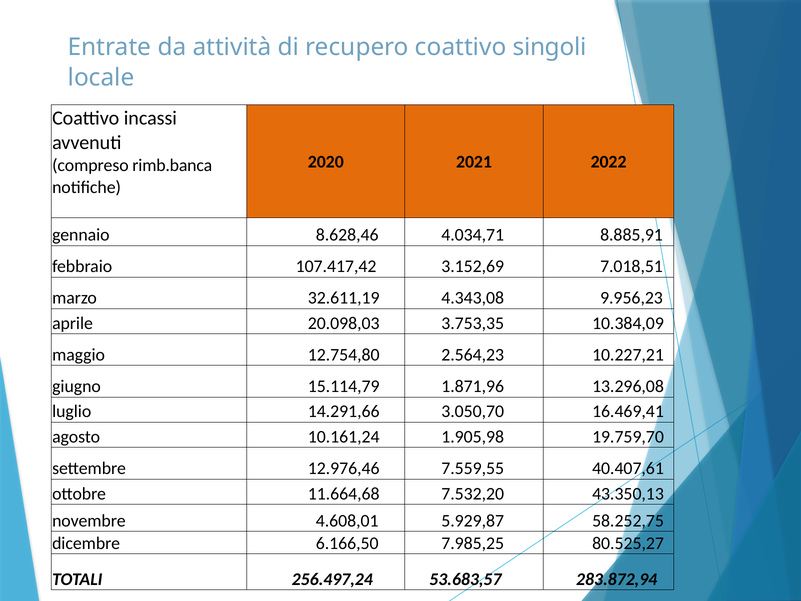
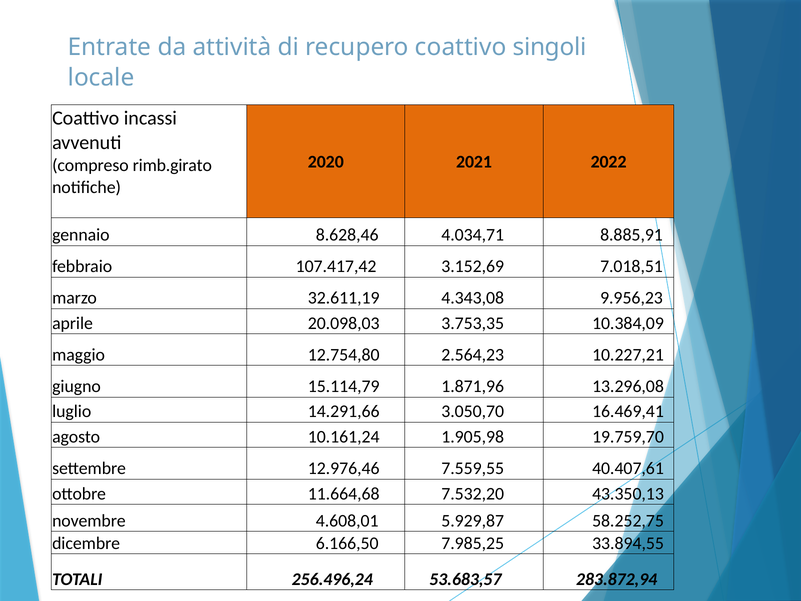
rimb.banca: rimb.banca -> rimb.girato (172, 166)
80.525,27: 80.525,27 -> 33.894,55 (628, 543)
256.497,24: 256.497,24 -> 256.496,24 (332, 579)
